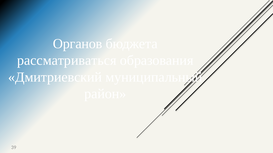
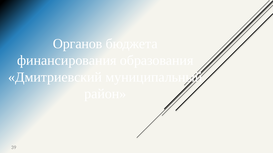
рассматриваться: рассматриваться -> финансирования (67, 61)
